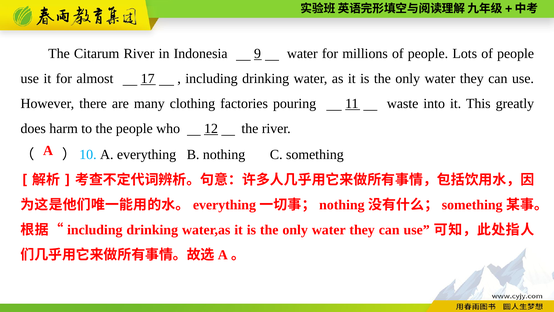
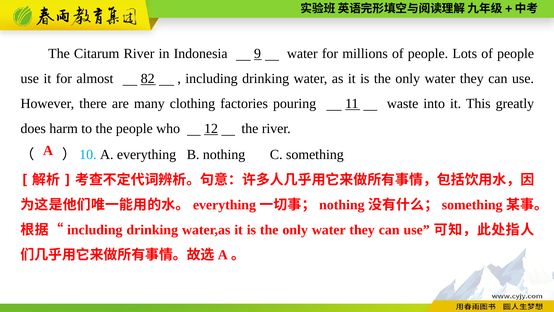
17: 17 -> 82 (148, 79)
